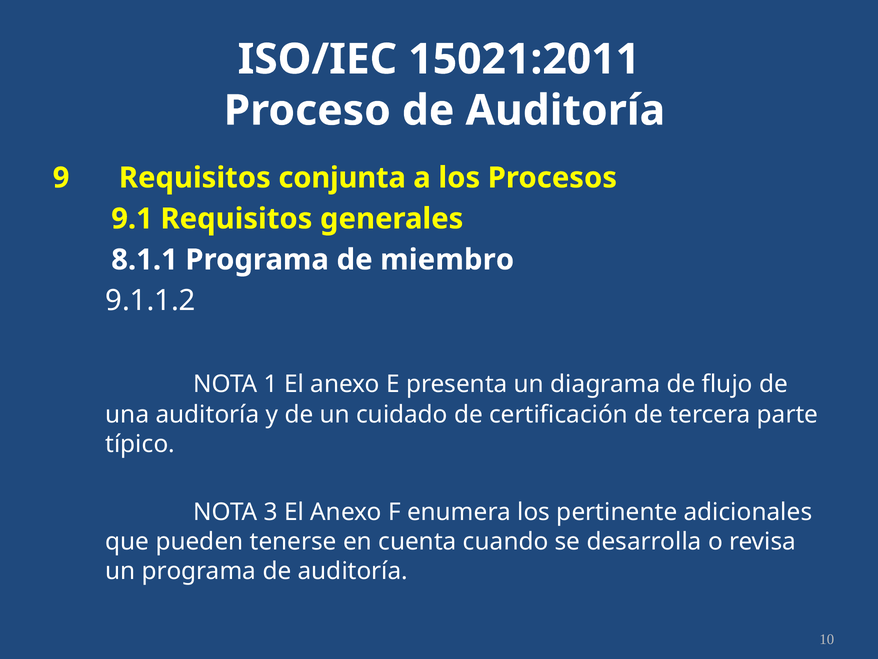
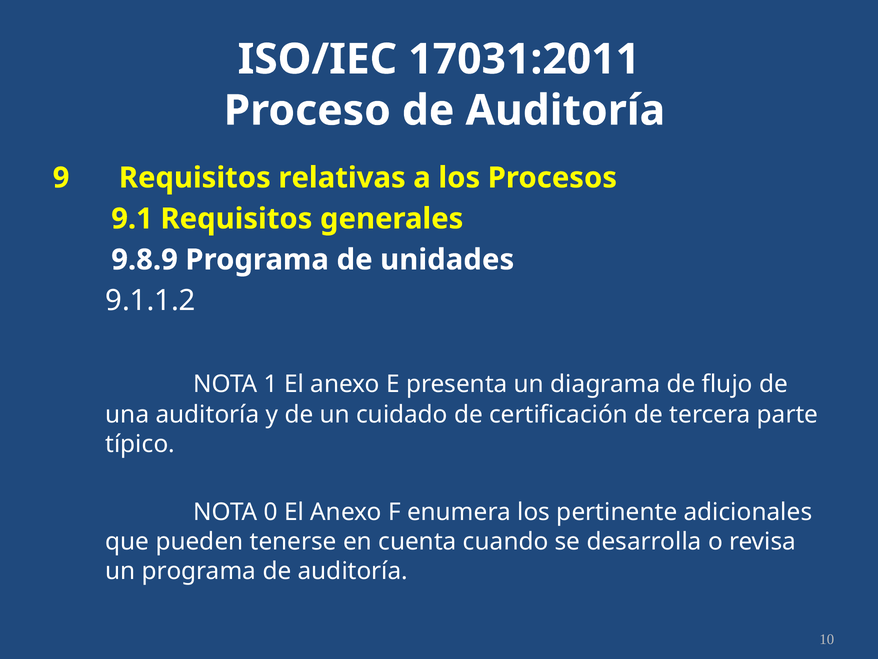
15021:2011: 15021:2011 -> 17031:2011 (524, 59)
conjunta: conjunta -> relativas (342, 178)
8.1.1: 8.1.1 -> 9.8.9 (145, 260)
miembro: miembro -> unidades (447, 260)
3: 3 -> 0 (271, 512)
